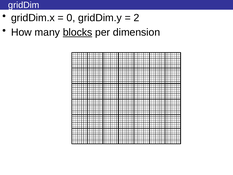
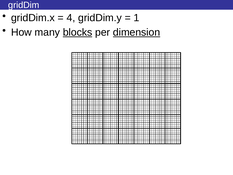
0: 0 -> 4 (71, 18)
2: 2 -> 1 (137, 18)
dimension underline: none -> present (137, 32)
